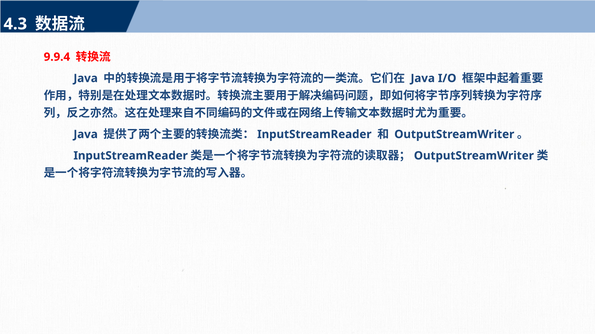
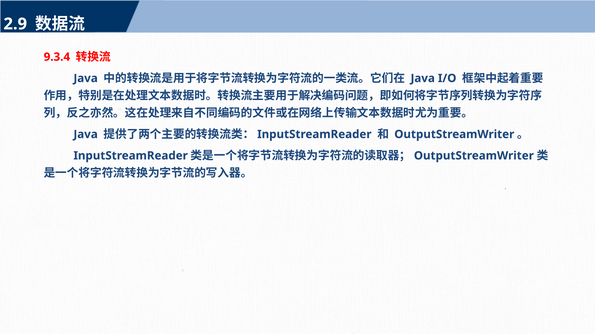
4.3: 4.3 -> 2.9 (15, 24)
9.9.4: 9.9.4 -> 9.3.4 (57, 57)
